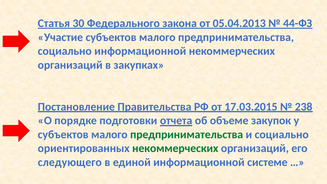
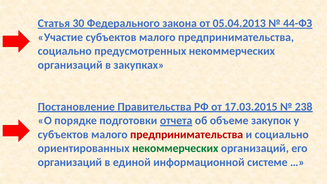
социально информационной: информационной -> предусмотренных (140, 51)
предпринимательства colour: green -> red (187, 134)
следующего: следующего -> организаций (70, 162)
